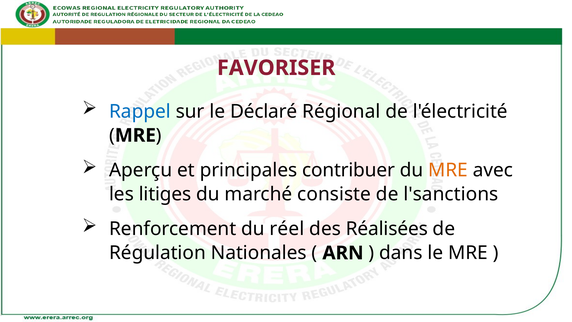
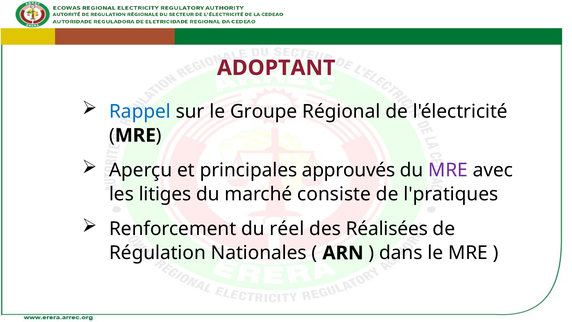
FAVORISER: FAVORISER -> ADOPTANT (276, 68)
Déclaré: Déclaré -> Groupe (264, 111)
contribuer: contribuer -> approuvés (349, 170)
MRE colour: orange -> purple (448, 170)
l'sanctions: l'sanctions -> l'pratiques (451, 194)
